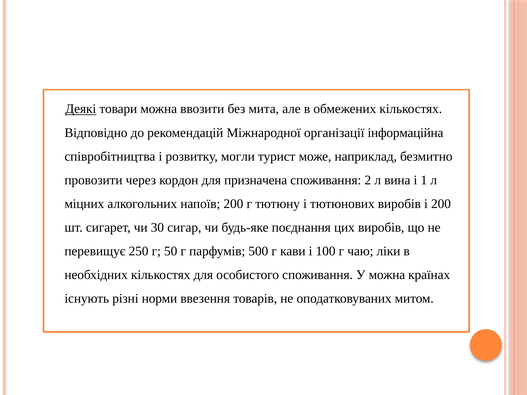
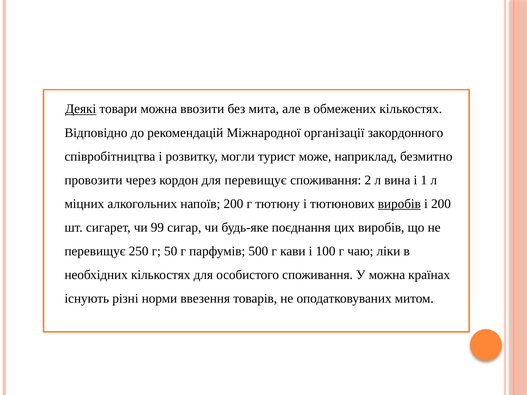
інформаційна: інформаційна -> закордонного (405, 133)
для призначена: призначена -> перевищує (256, 180)
виробів underline: none -> present (399, 204)
30: 30 -> 99 (157, 228)
